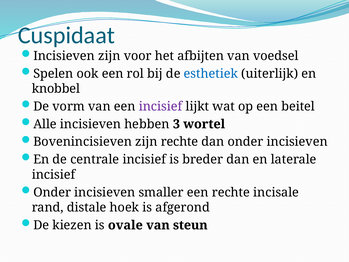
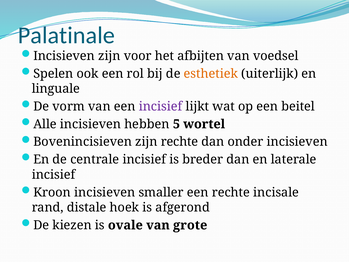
Cuspidaat: Cuspidaat -> Palatinale (66, 35)
esthetiek colour: blue -> orange (211, 74)
knobbel: knobbel -> linguale (56, 89)
3: 3 -> 5 (176, 124)
Onder: Onder -> Kroon (52, 192)
steun: steun -> grote (190, 225)
